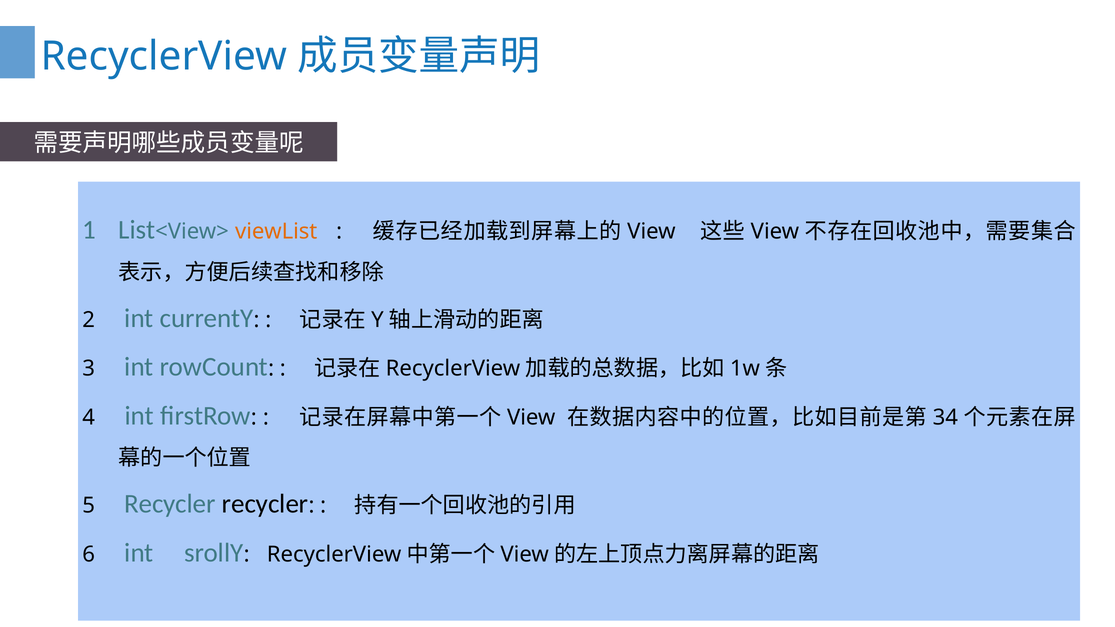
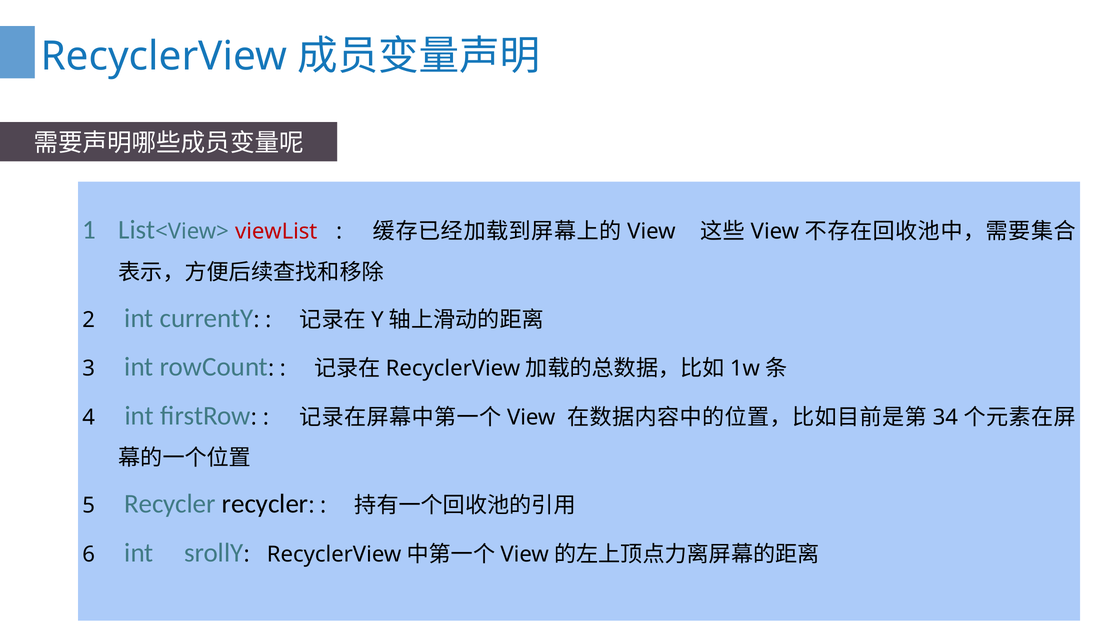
viewList colour: orange -> red (276, 232)
